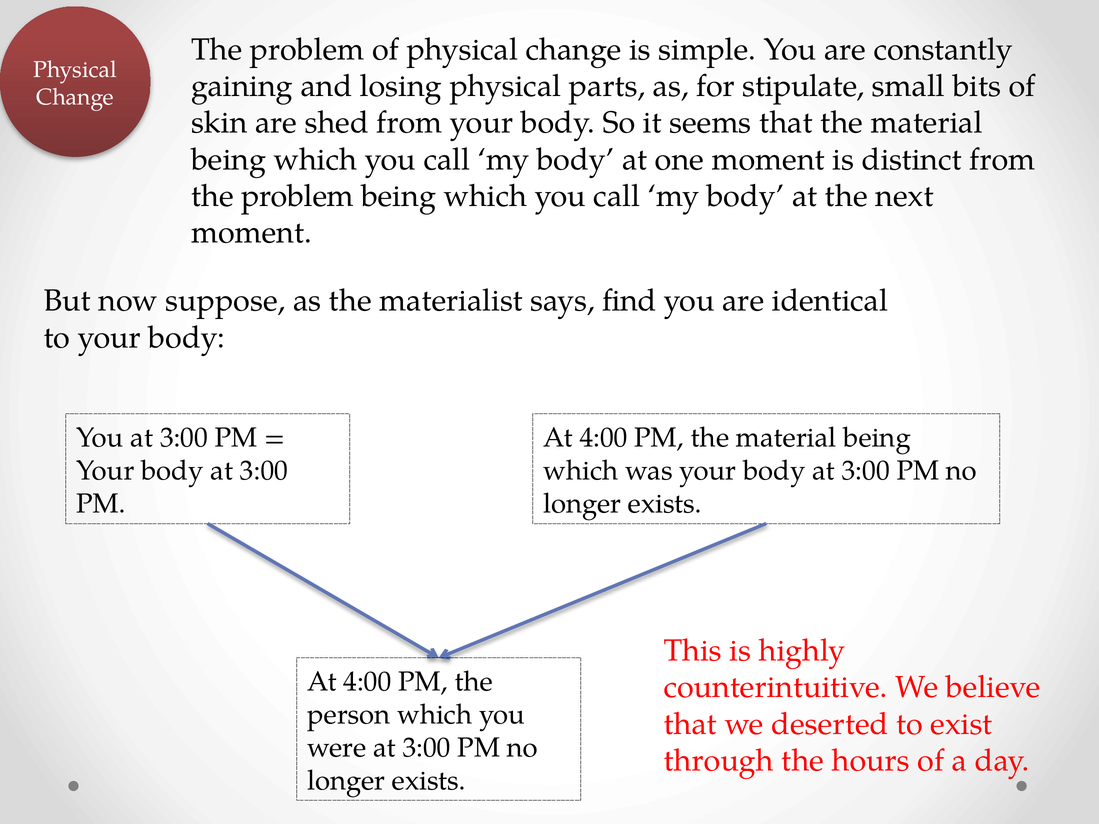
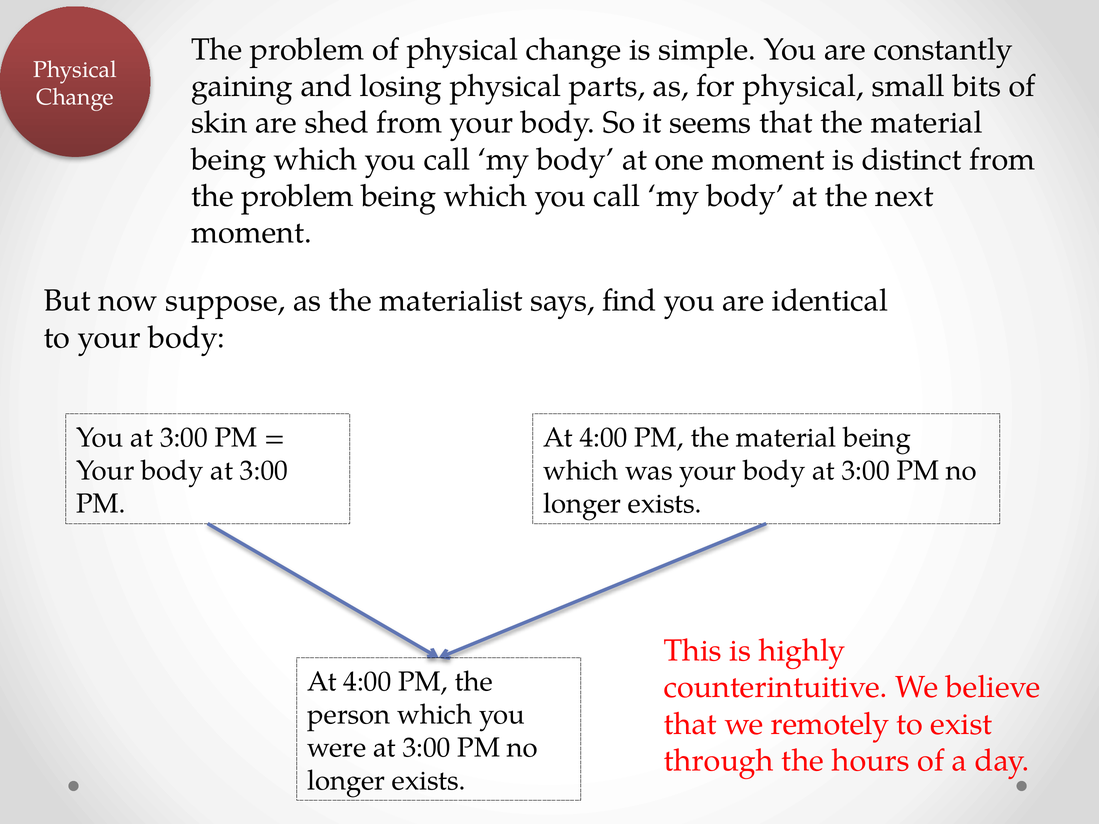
for stipulate: stipulate -> physical (803, 86)
deserted: deserted -> remotely (830, 724)
